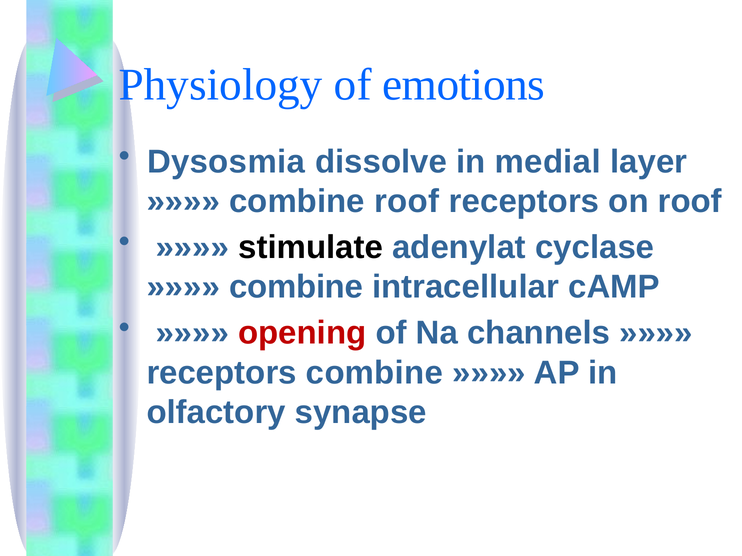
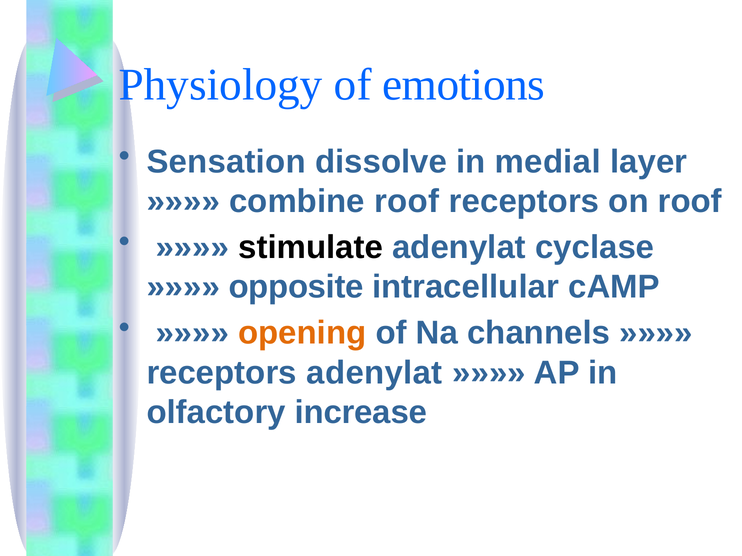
Dysosmia: Dysosmia -> Sensation (226, 162)
combine: combine -> opposite (296, 287)
opening colour: red -> orange (302, 333)
receptors combine: combine -> adenylat (374, 373)
synapse: synapse -> increase (361, 413)
